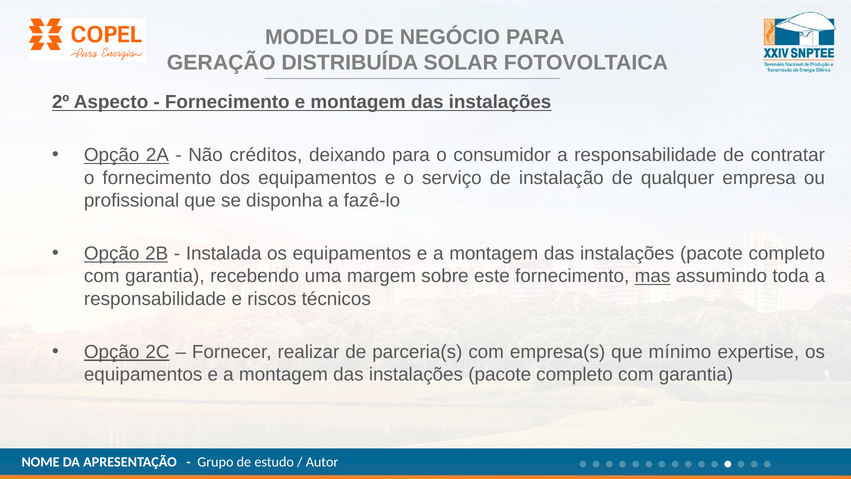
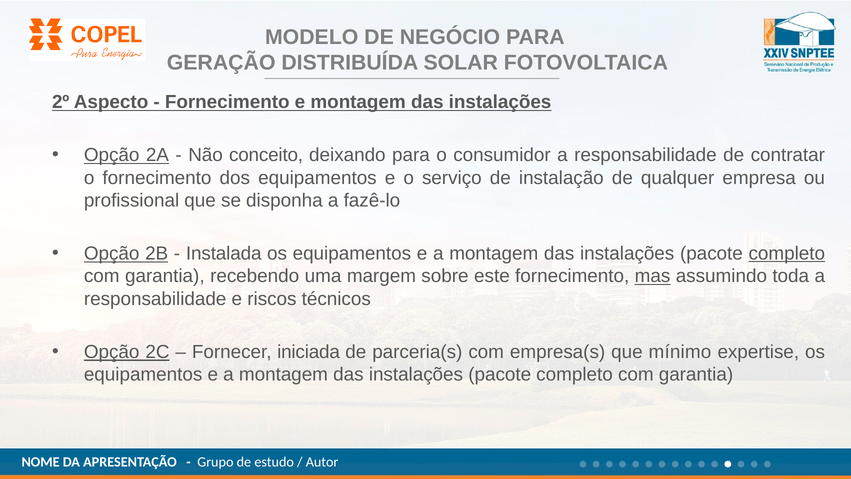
créditos: créditos -> conceito (266, 155)
completo underline: none -> present (787, 253)
realizar: realizar -> iniciada (309, 352)
